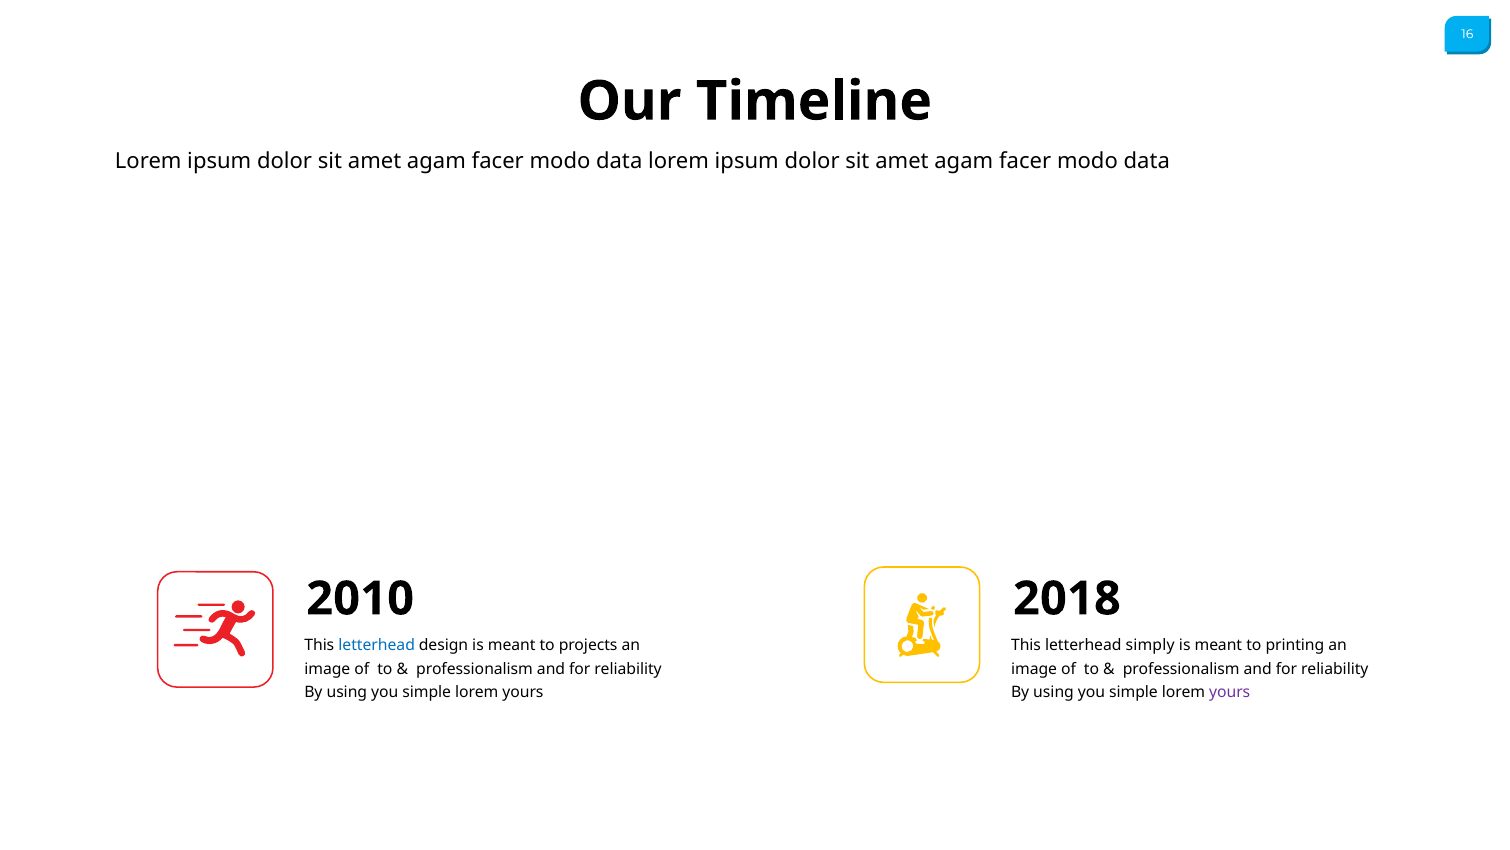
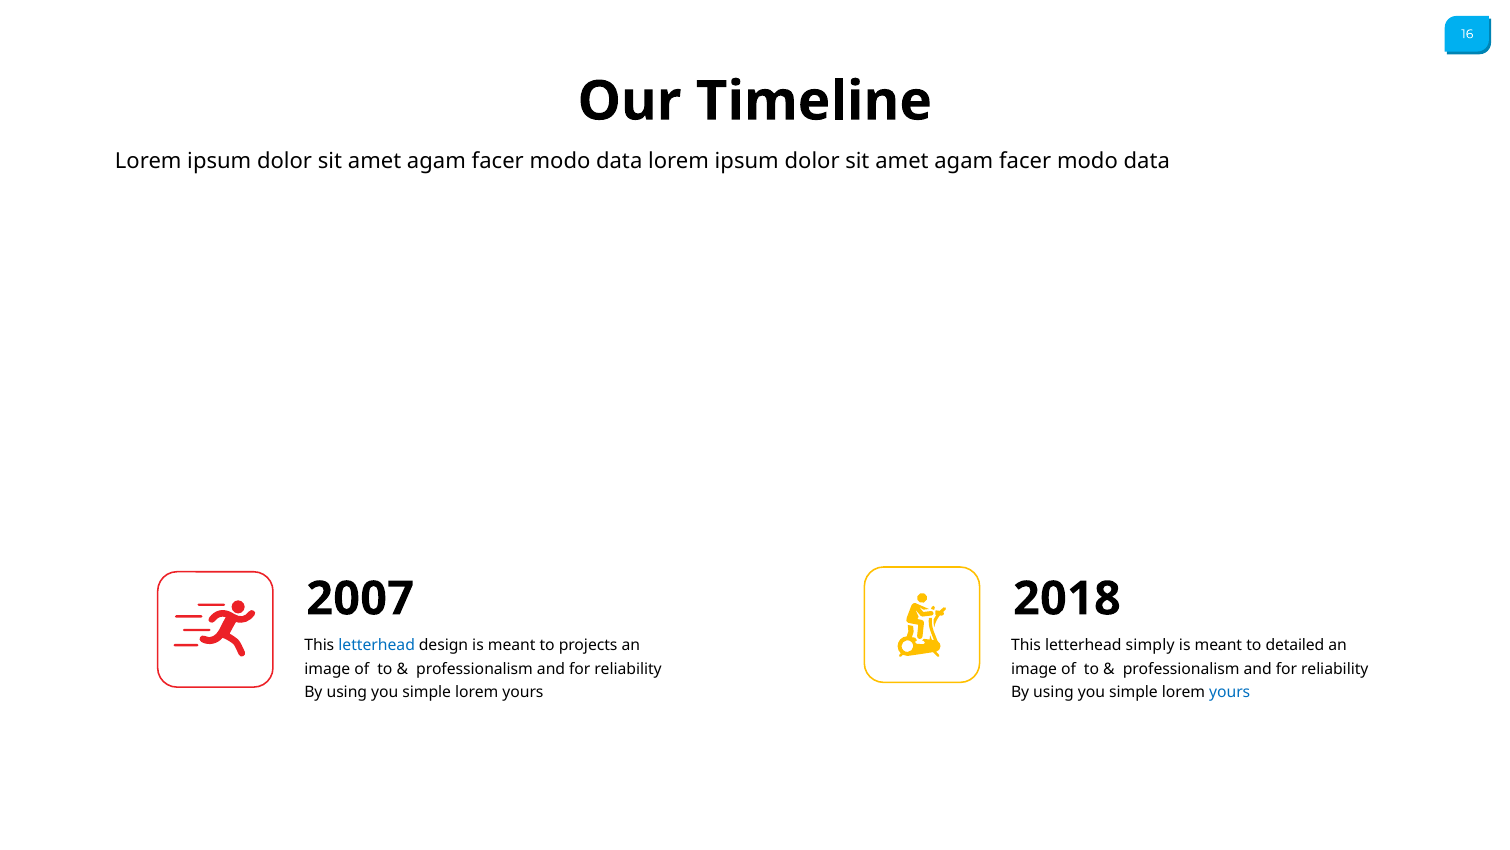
2010: 2010 -> 2007 (360, 598)
printing: printing -> detailed (1295, 645)
yours colour: purple -> blue (1230, 692)
